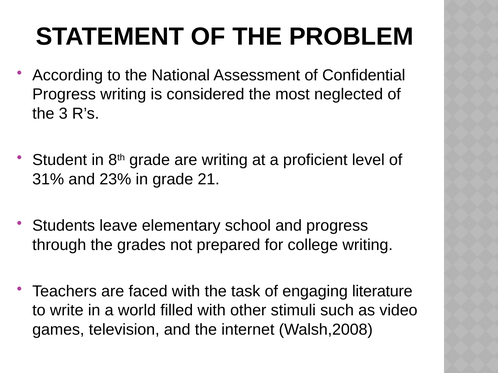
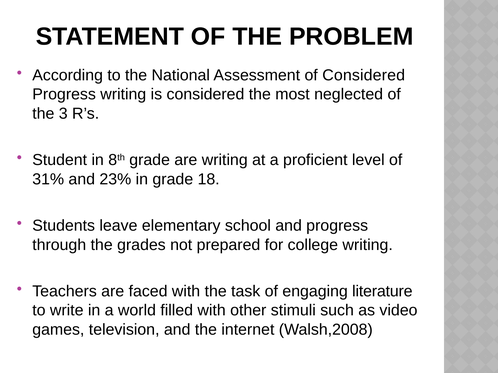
of Confidential: Confidential -> Considered (364, 75)
21: 21 -> 18 (209, 179)
